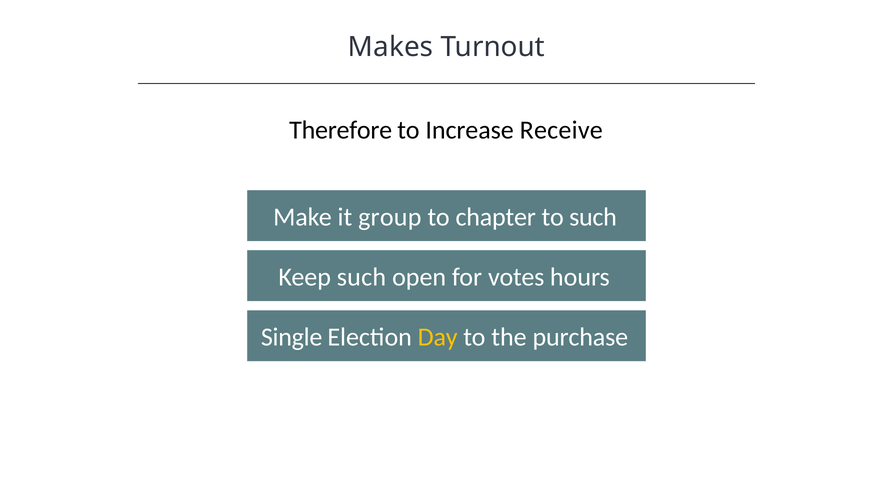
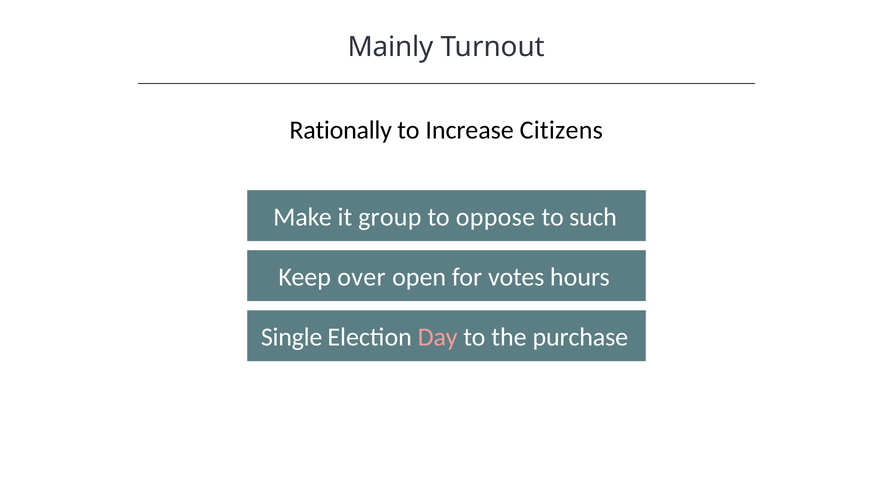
Makes: Makes -> Mainly (391, 47)
Therefore: Therefore -> Rationally (341, 130)
Receive: Receive -> Citizens (561, 130)
chapter: chapter -> oppose (495, 217)
Keep such: such -> over (361, 277)
Day colour: yellow -> pink (438, 337)
